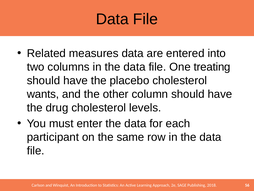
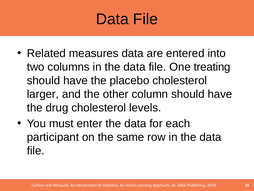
wants: wants -> larger (43, 94)
